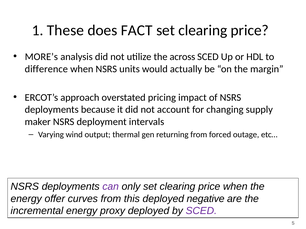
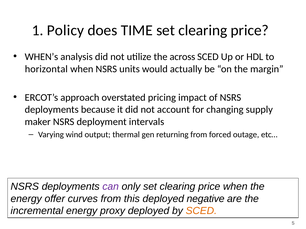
These: These -> Policy (65, 30)
FACT: FACT -> TIME (137, 30)
MORE’s: MORE’s -> WHEN’s (41, 57)
difference: difference -> horizontal (46, 69)
SCED colour: purple -> orange (201, 211)
